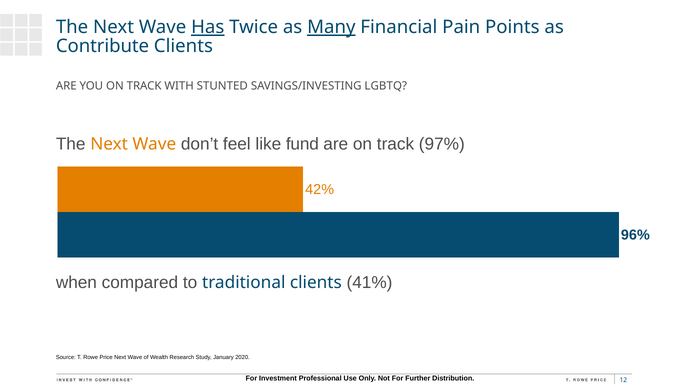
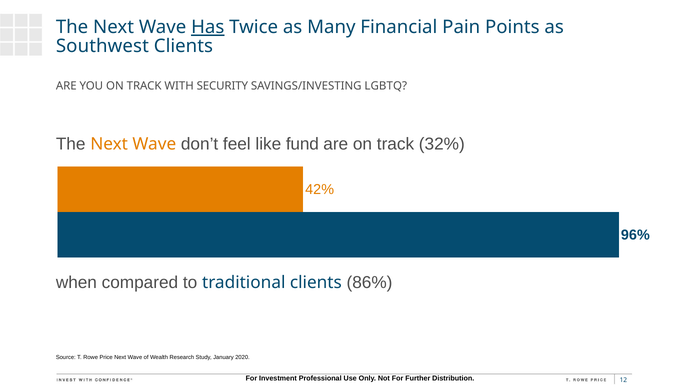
Many underline: present -> none (331, 27)
Contribute: Contribute -> Southwest (102, 46)
STUNTED: STUNTED -> SECURITY (222, 86)
97%: 97% -> 32% (442, 144)
41%: 41% -> 86% (370, 282)
